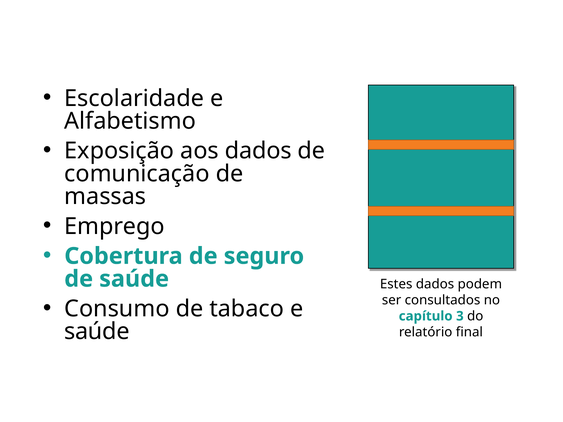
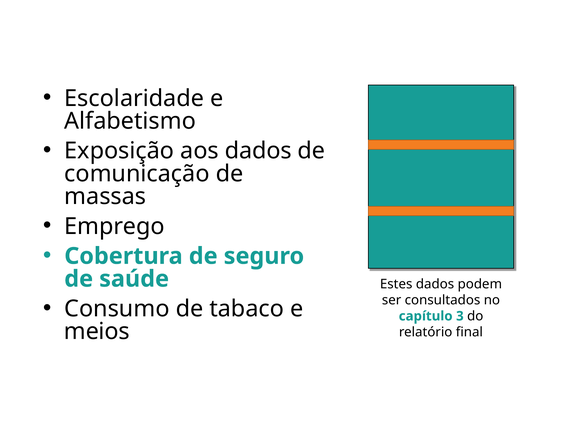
saúde: saúde -> meios (97, 332)
